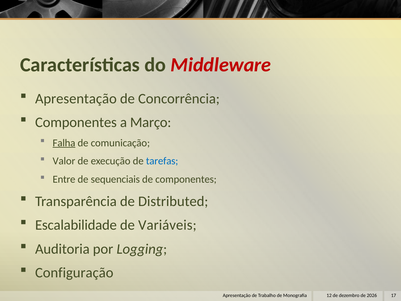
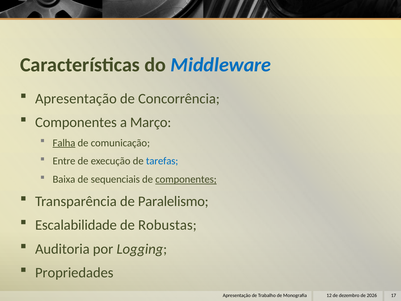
Middleware colour: red -> blue (221, 65)
Valor: Valor -> Entre (64, 161)
Entre: Entre -> Baixa (64, 179)
componentes underline: none -> present (186, 179)
Distributed: Distributed -> Paralelismo (173, 201)
Variáveis: Variáveis -> Robustas (167, 225)
Configuração: Configuração -> Propriedades (74, 273)
